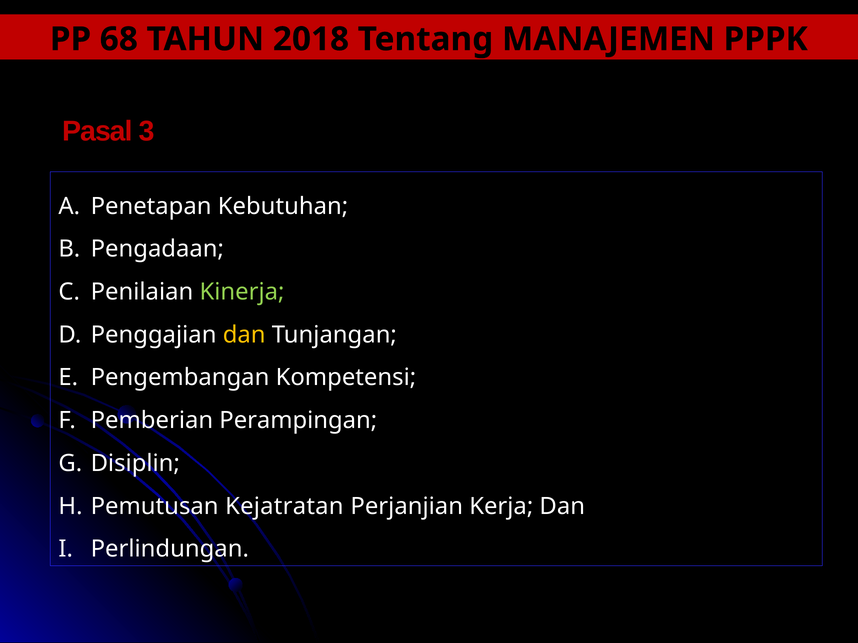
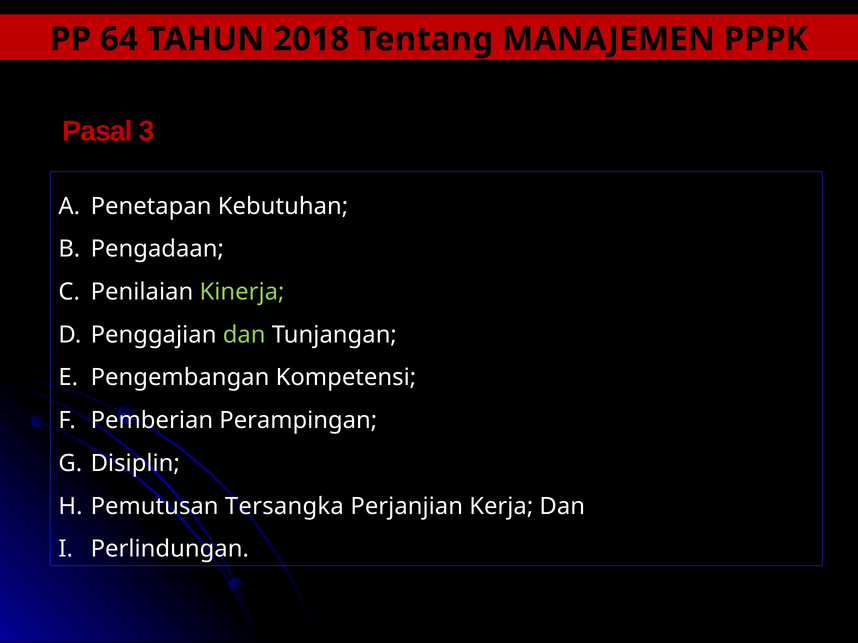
68: 68 -> 64 (119, 39)
dan colour: yellow -> light green (244, 335)
Kejatratan: Kejatratan -> Tersangka (284, 507)
